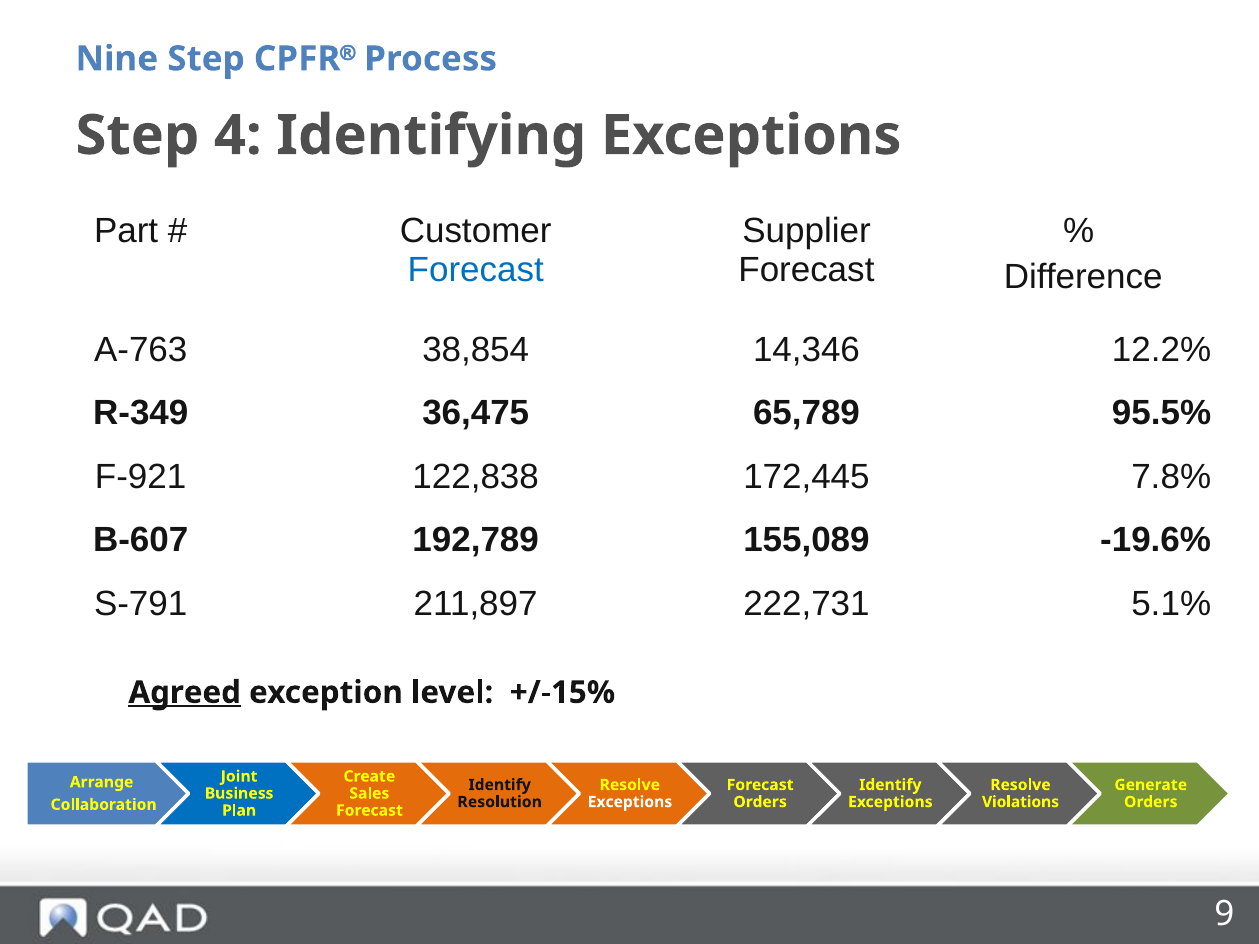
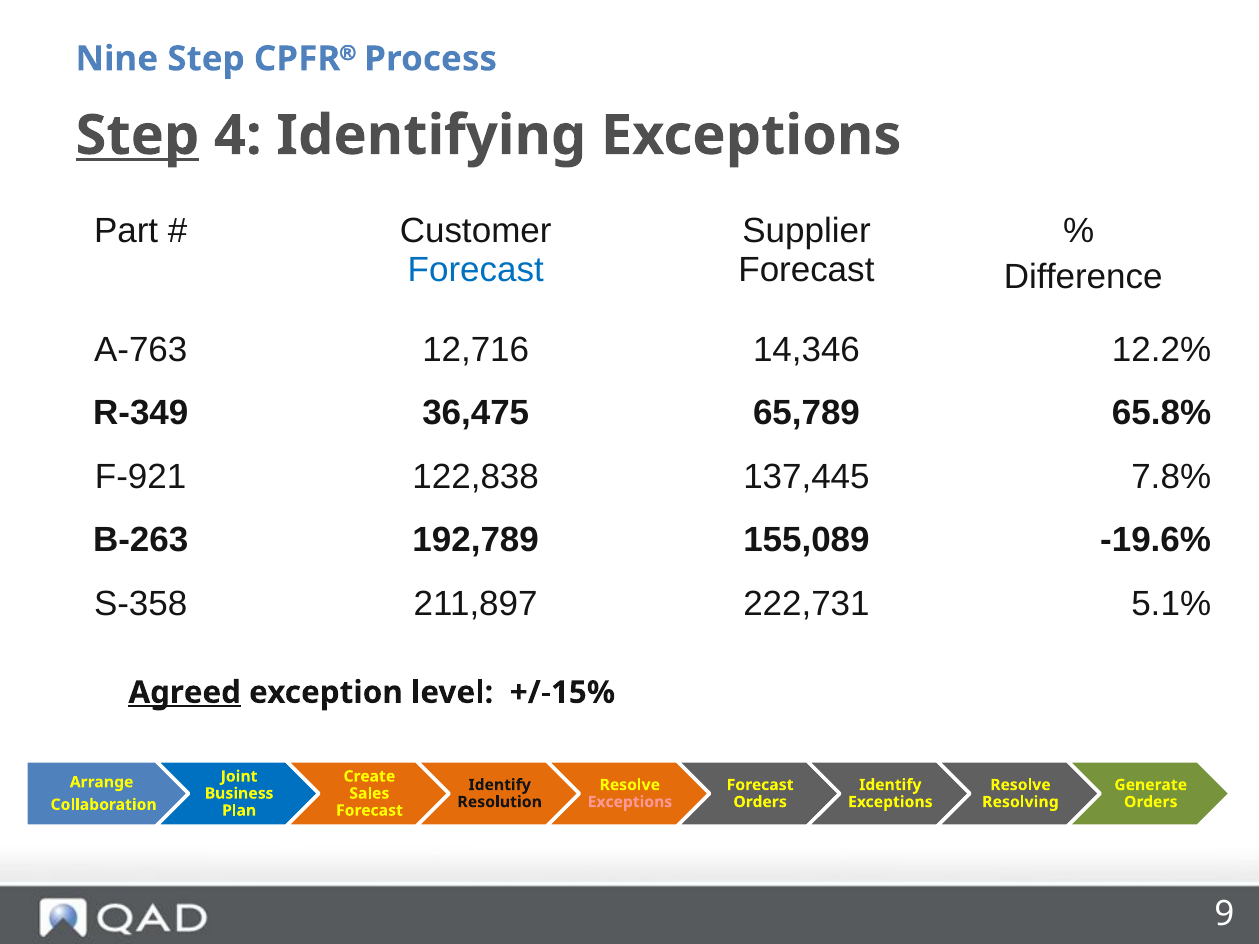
Step underline: none -> present (137, 136)
38,854: 38,854 -> 12,716 (476, 350)
95.5%: 95.5% -> 65.8% (1162, 413)
172,445: 172,445 -> 137,445 (806, 477)
B-607: B-607 -> B-263 (141, 541)
S-791: S-791 -> S-358 (141, 604)
Exceptions colour: white -> pink (630, 802)
Violations: Violations -> Resolving (1020, 802)
